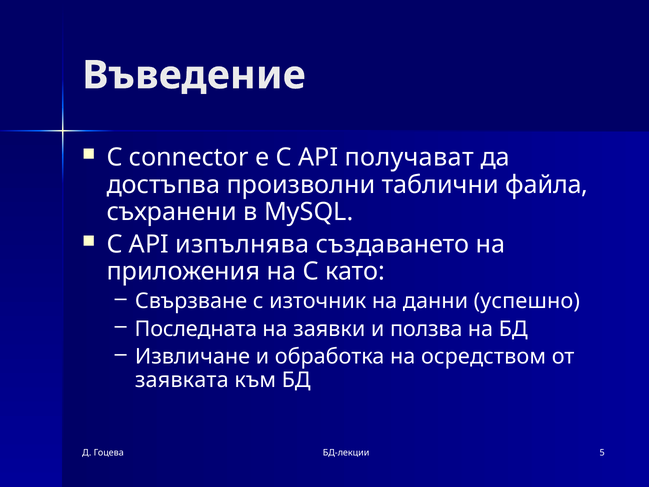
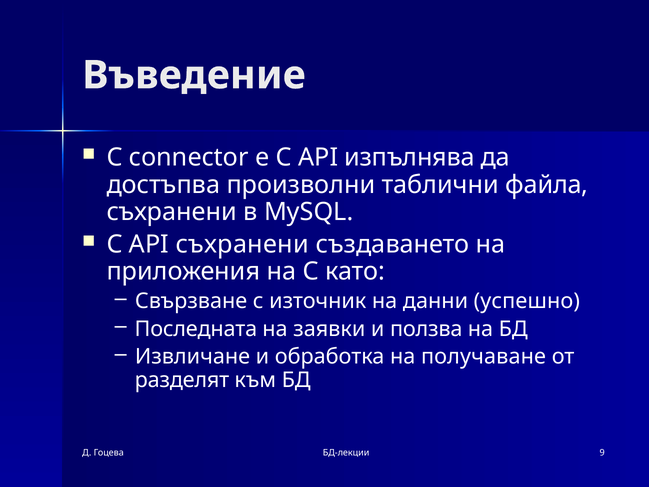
получават: получават -> изпълнява (410, 157)
API изпълнява: изпълнява -> съхранени (242, 244)
осредством: осредством -> получаване (484, 356)
заявката: заявката -> разделят (182, 380)
5: 5 -> 9 (602, 453)
